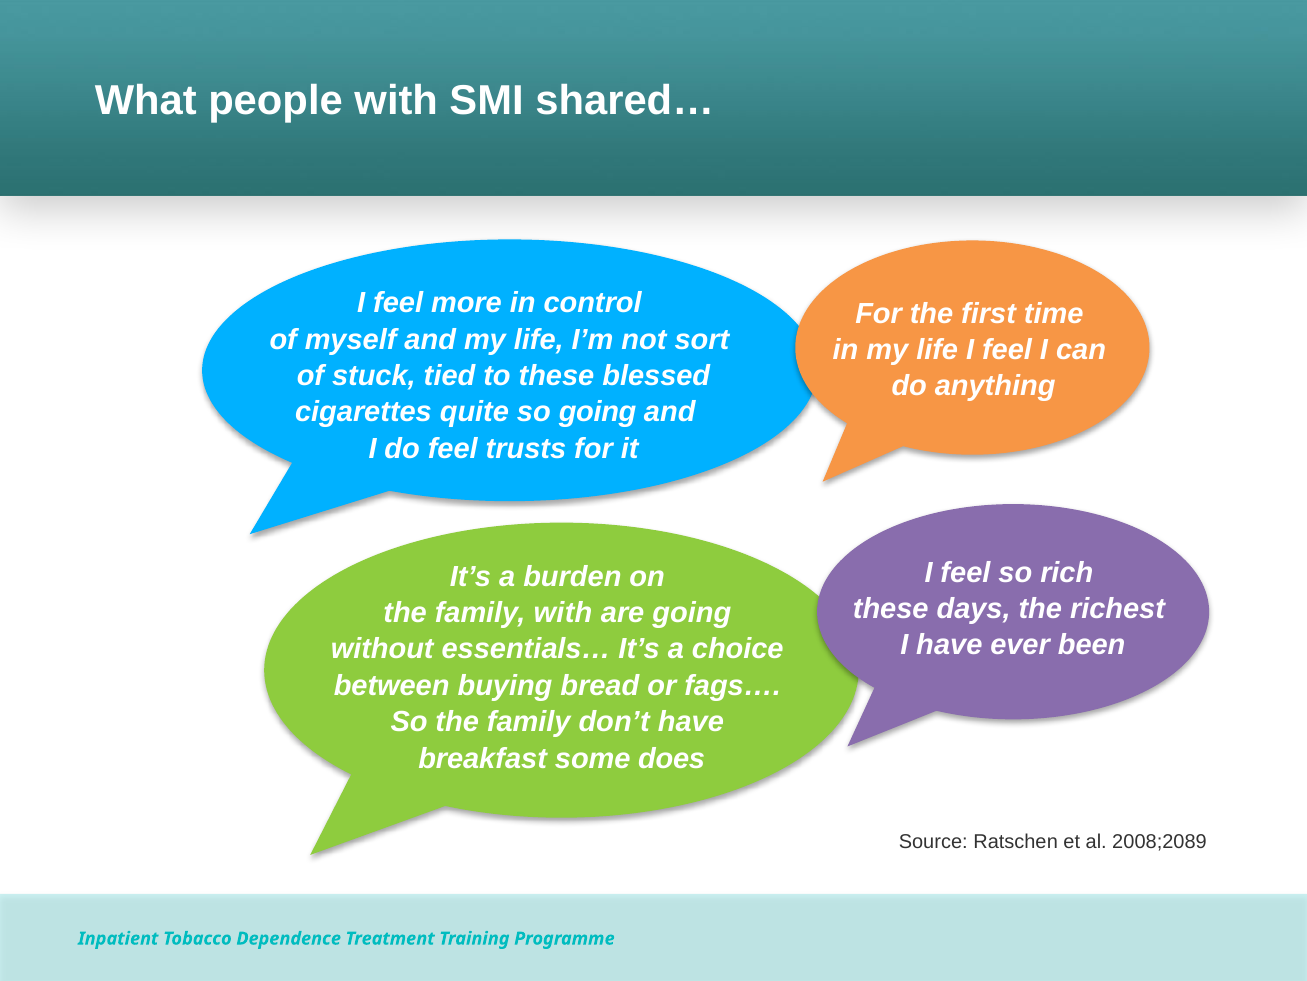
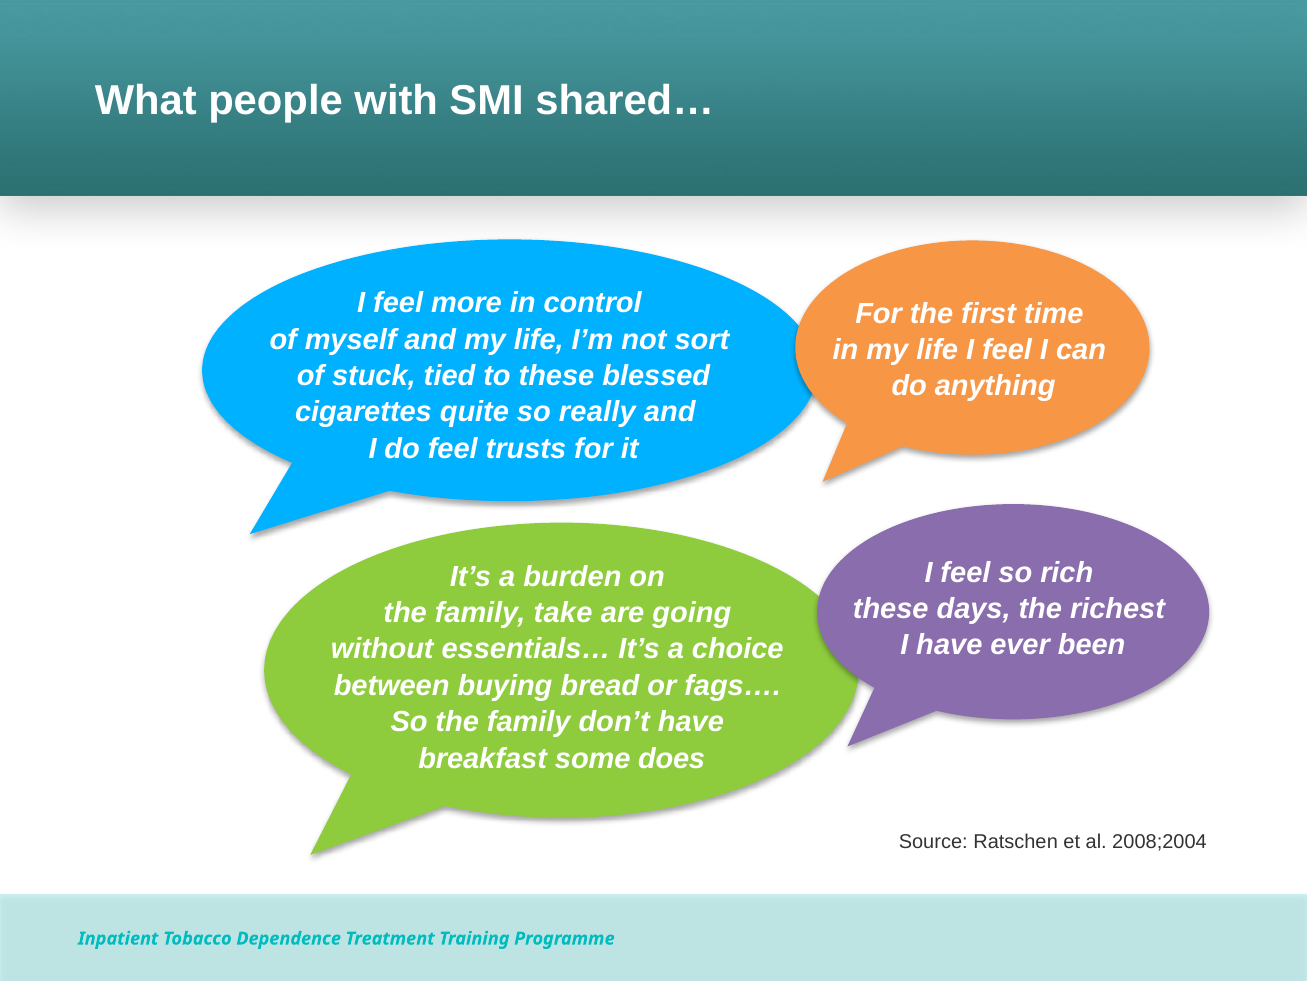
so going: going -> really (597, 412)
family with: with -> take (563, 613)
2008;2089: 2008;2089 -> 2008;2004 (1160, 841)
